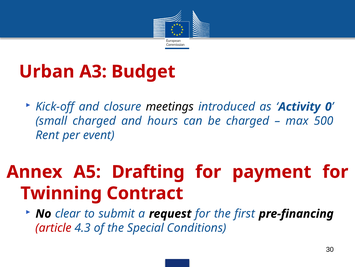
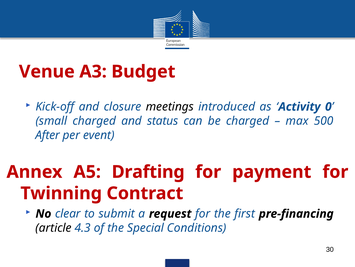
Urban: Urban -> Venue (47, 71)
hours: hours -> status (163, 121)
Rent: Rent -> After (48, 135)
article colour: red -> black (54, 227)
